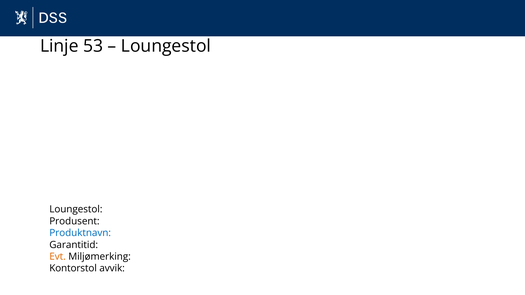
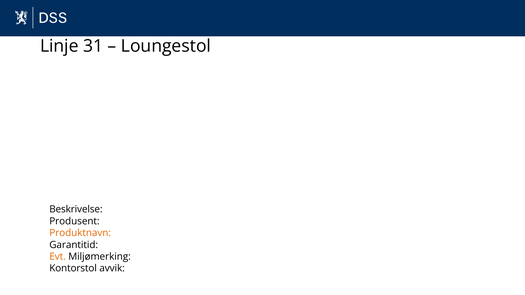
53: 53 -> 31 (93, 46)
Loungestol: Loungestol -> Beskrivelse (76, 210)
Produktnavn colour: blue -> orange (80, 233)
